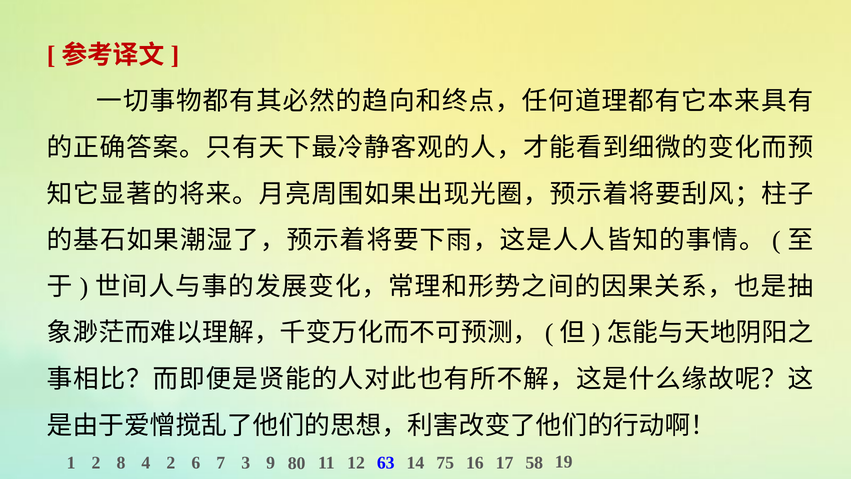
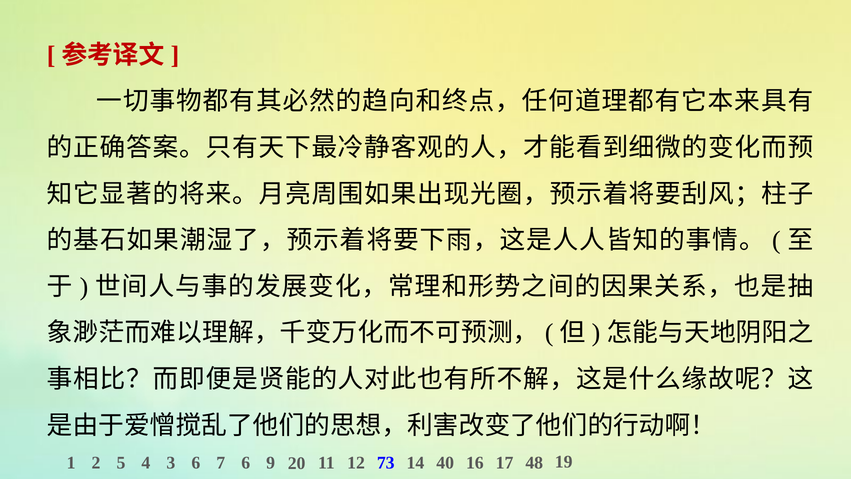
8: 8 -> 5 (121, 463)
4 2: 2 -> 3 (171, 463)
7 3: 3 -> 6 (246, 463)
80: 80 -> 20 (297, 463)
63: 63 -> 73 (386, 463)
75: 75 -> 40 (445, 463)
58: 58 -> 48 (534, 463)
